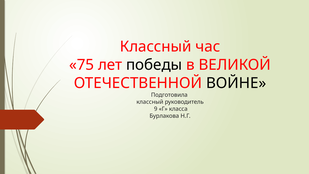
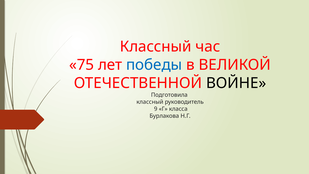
победы colour: black -> blue (154, 65)
